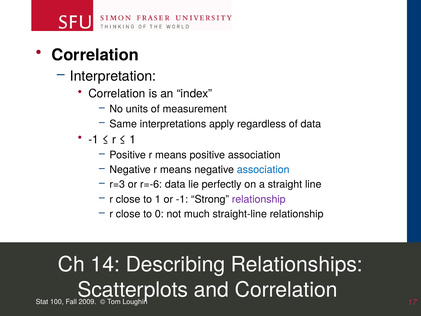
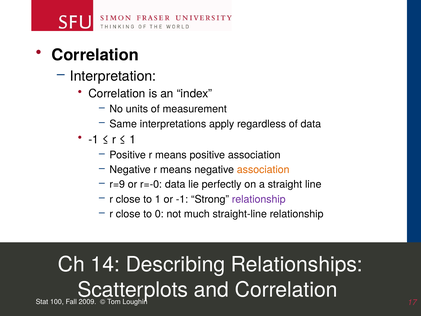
association colour: blue -> orange (263, 170)
r=3: r=3 -> r=9 (117, 184)
r=-6: r=-6 -> r=-0 (151, 184)
